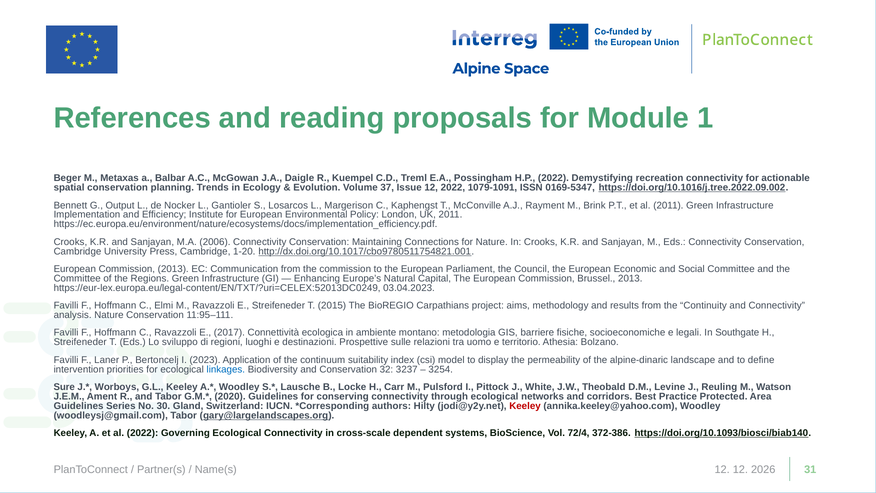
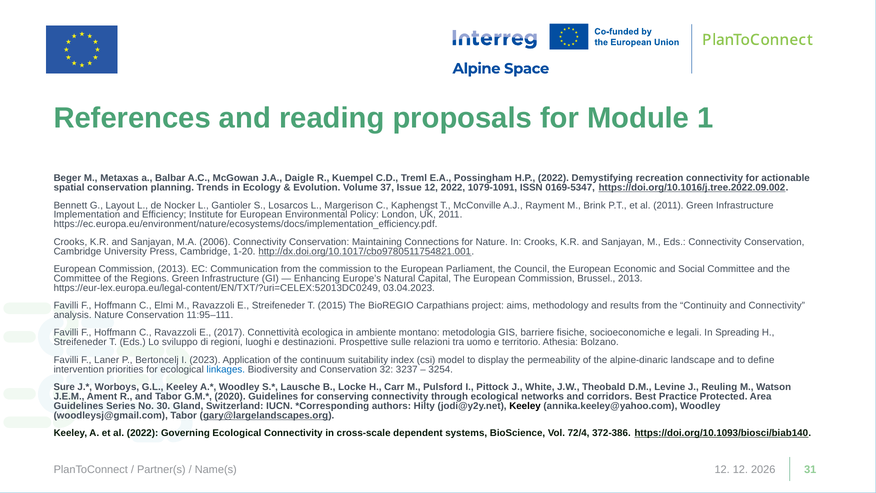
Output: Output -> Layout (120, 205)
Southgate: Southgate -> Spreading (737, 333)
Keeley colour: red -> black (525, 406)
